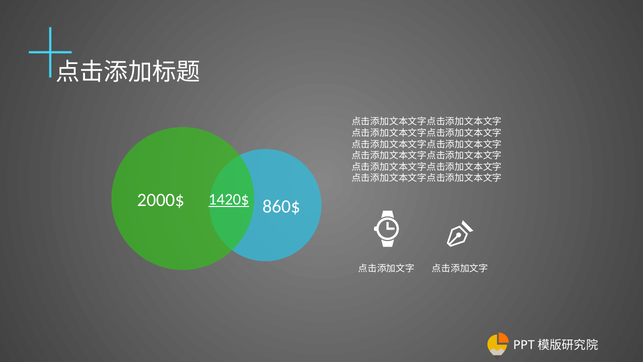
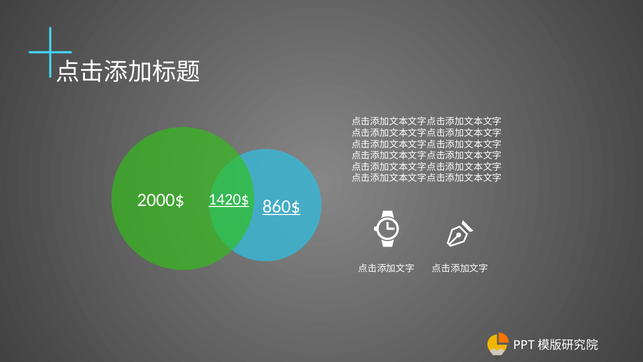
860$ underline: none -> present (281, 206)
